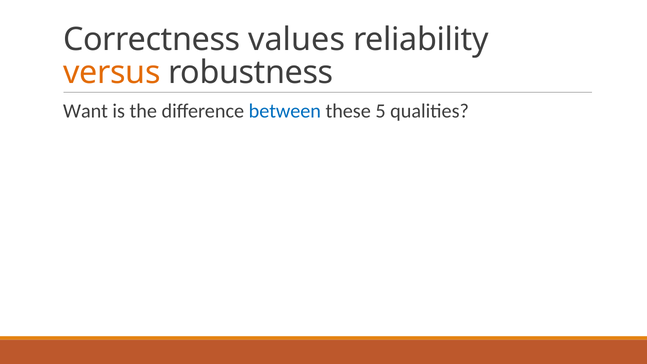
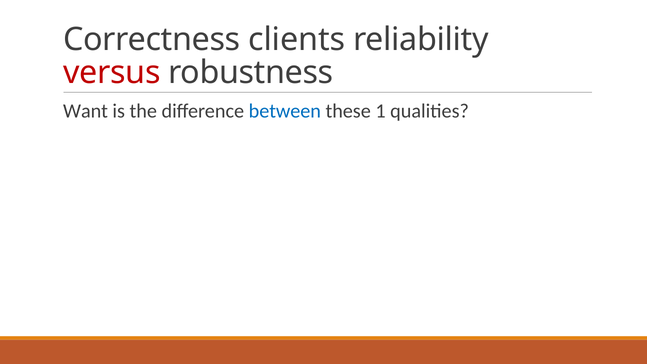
values: values -> clients (297, 39)
versus colour: orange -> red (112, 72)
5: 5 -> 1 (380, 111)
